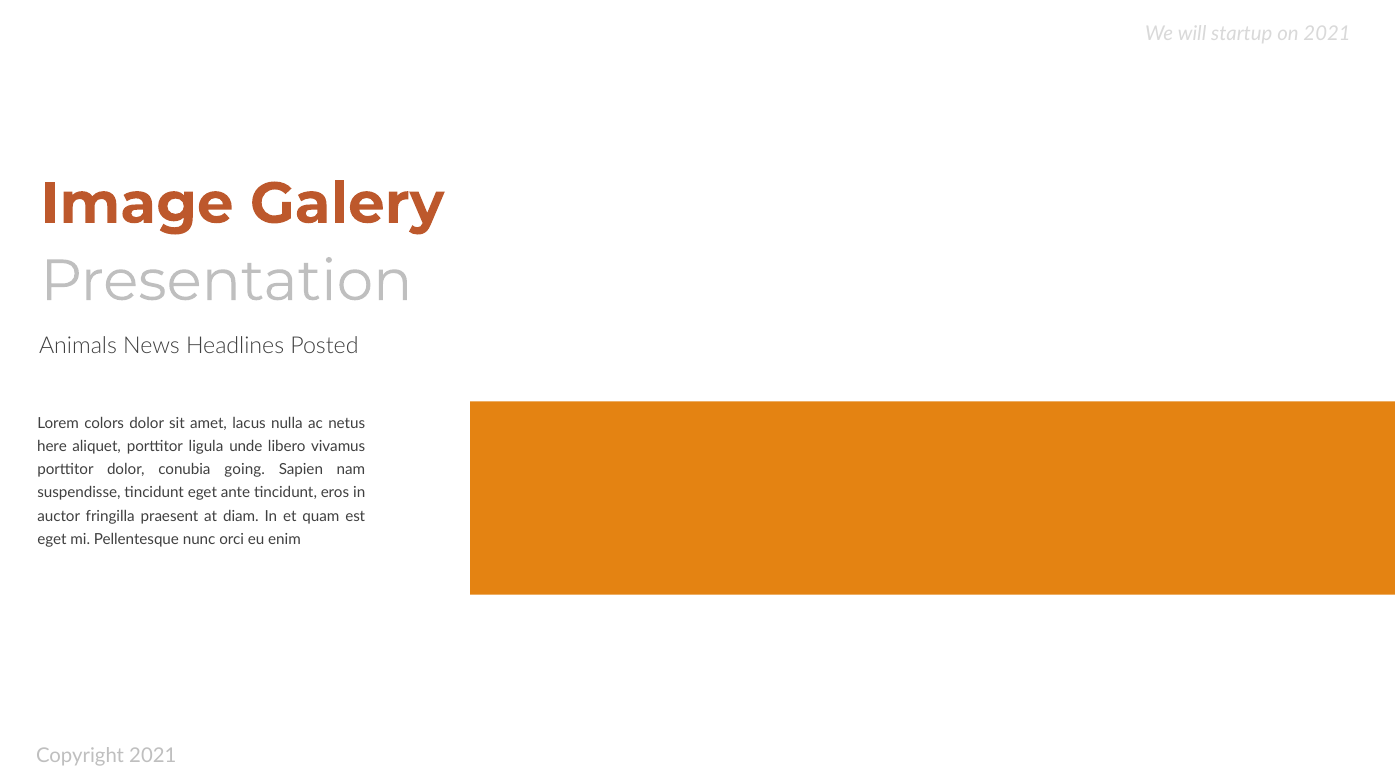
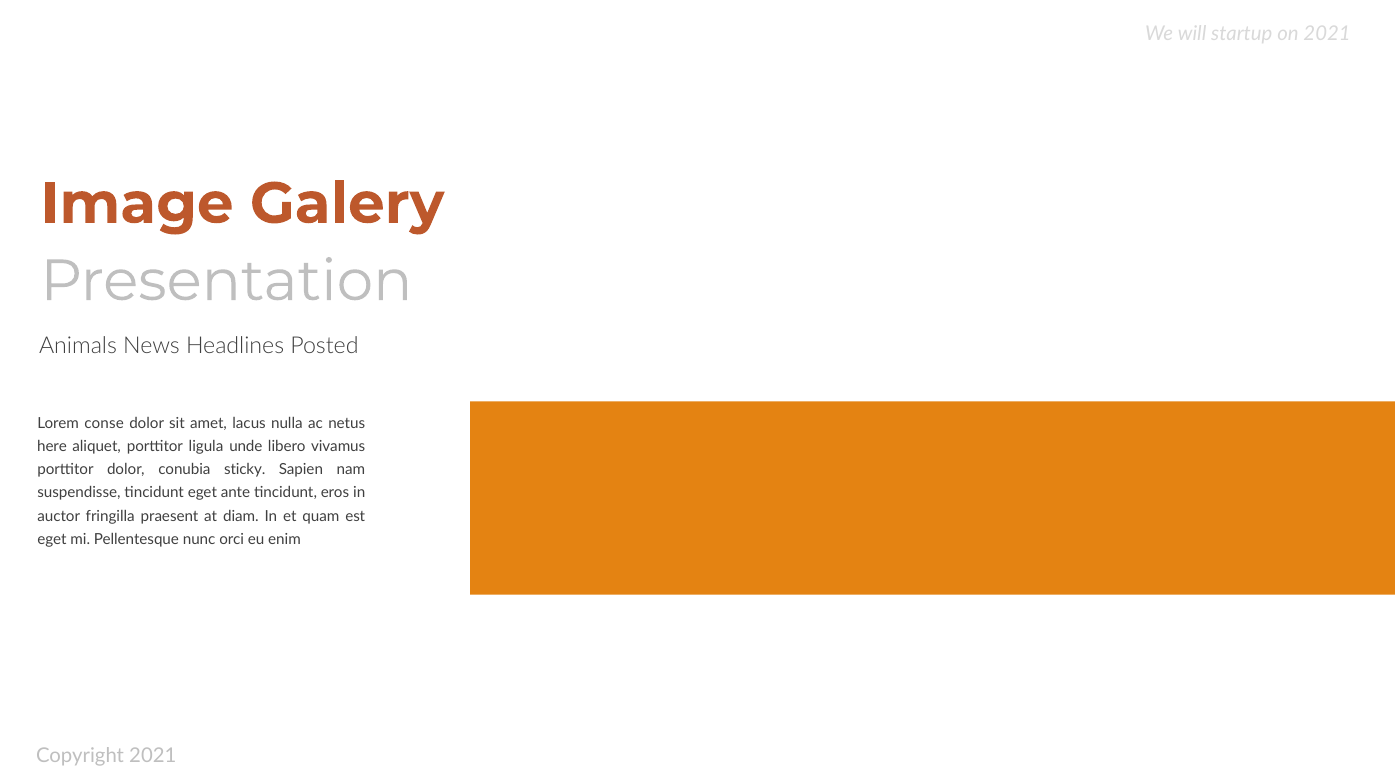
colors: colors -> conse (104, 424)
going: going -> sticky (245, 470)
